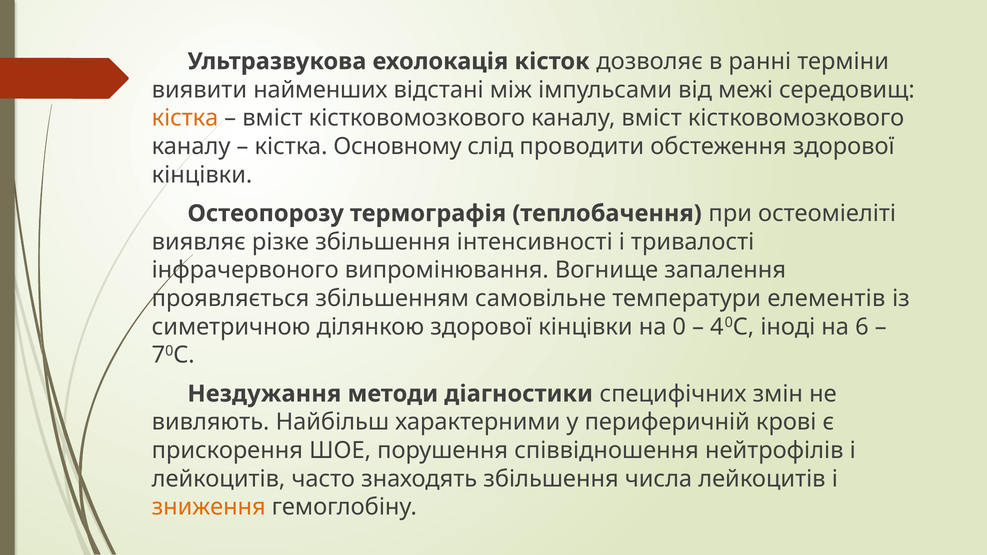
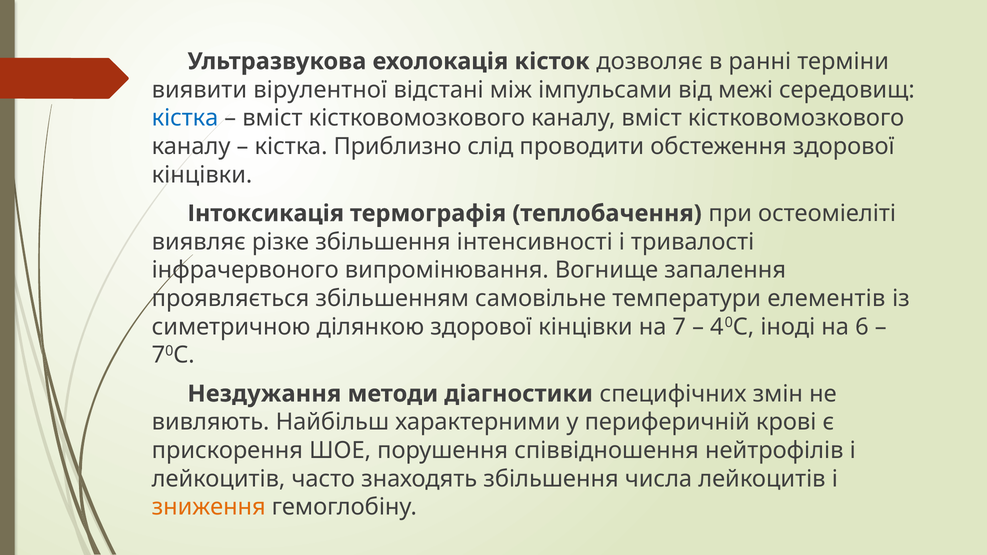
найменших: найменших -> вірулентної (320, 90)
кістка colour: orange -> blue (185, 118)
Основному: Основному -> Приблизно (398, 146)
Остеопорозу: Остеопорозу -> Інтоксикація (266, 213)
0: 0 -> 7 (679, 327)
